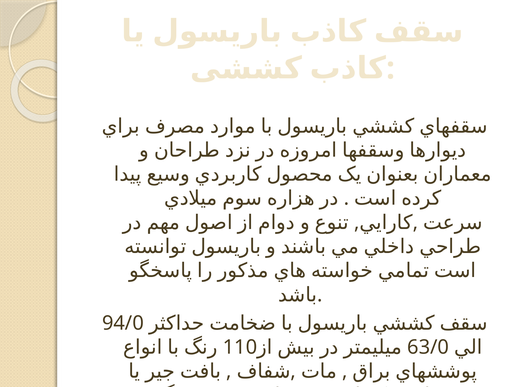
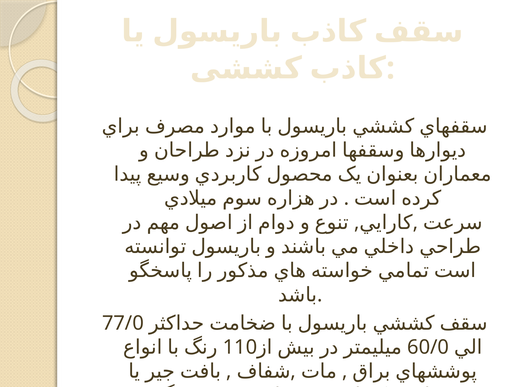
94/0: 94/0 -> 77/0 (123, 323)
63/0: 63/0 -> 60/0 (428, 347)
